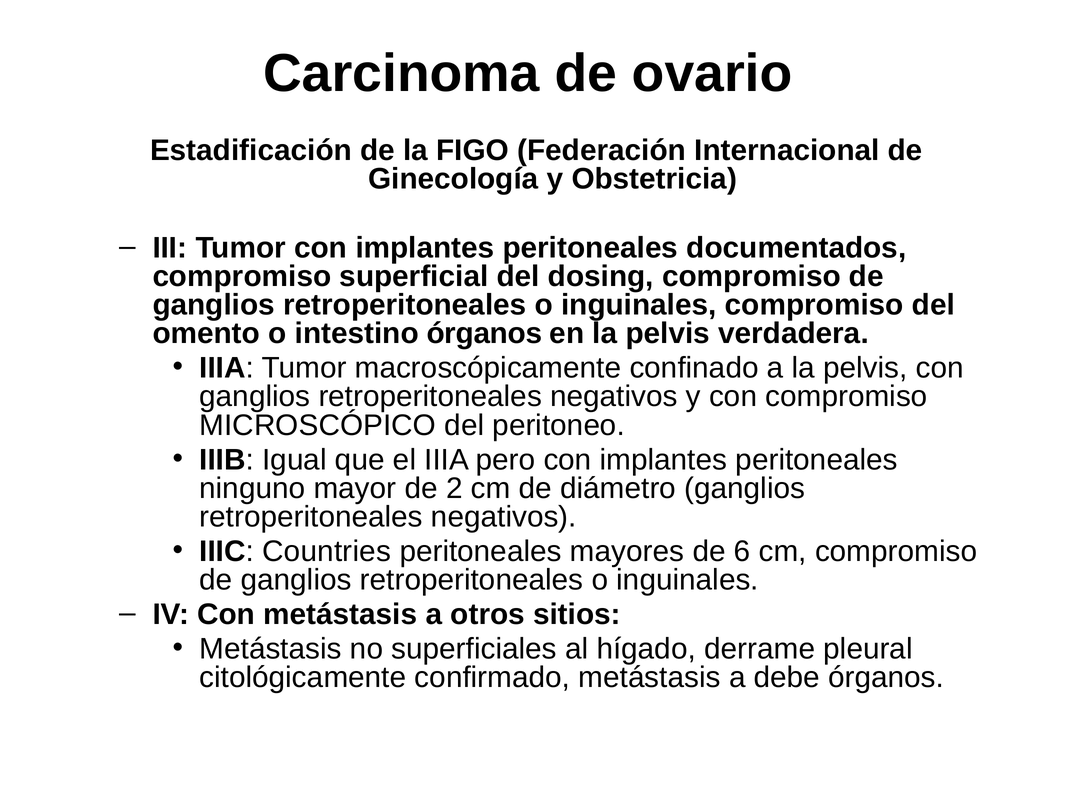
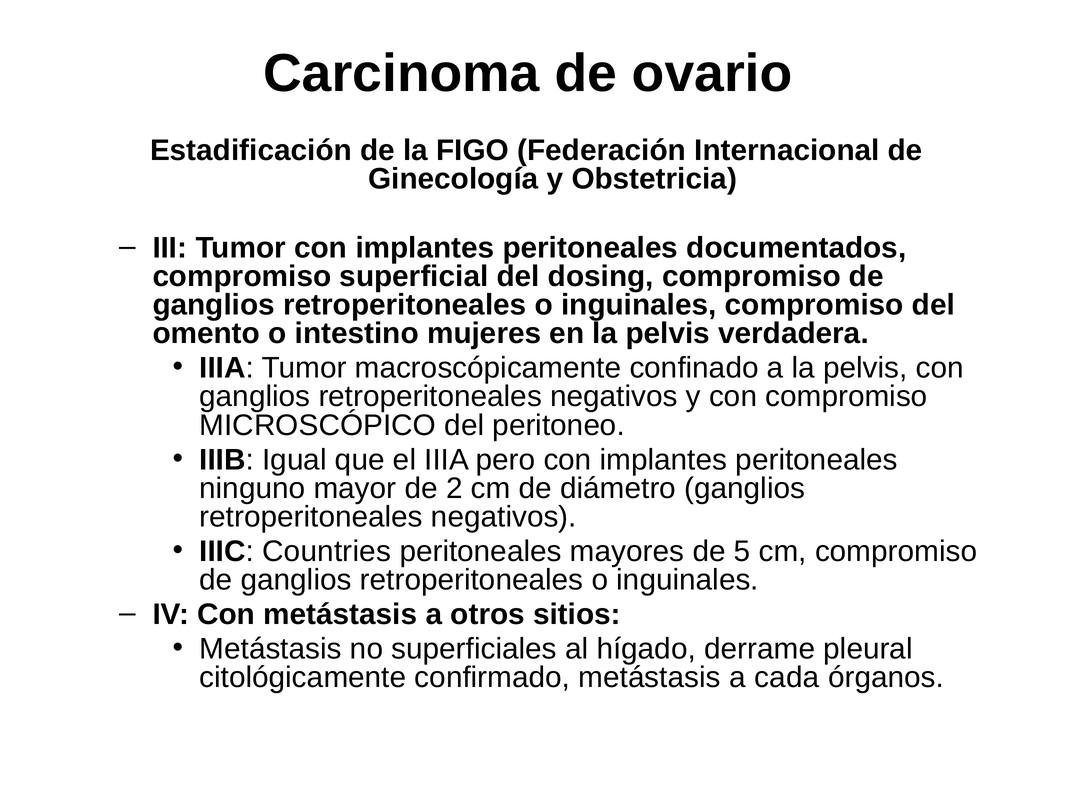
intestino órganos: órganos -> mujeres (484, 334)
6: 6 -> 5 (742, 552)
debe: debe -> cada (787, 678)
